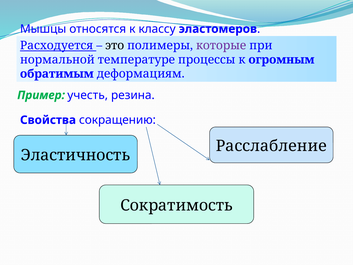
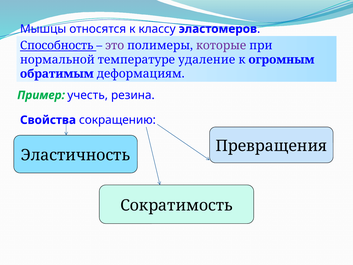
Расходуется: Расходуется -> Способность (57, 45)
это colour: black -> purple (115, 45)
процессы: процессы -> удаление (207, 60)
Расслабление: Расслабление -> Превращения (271, 146)
